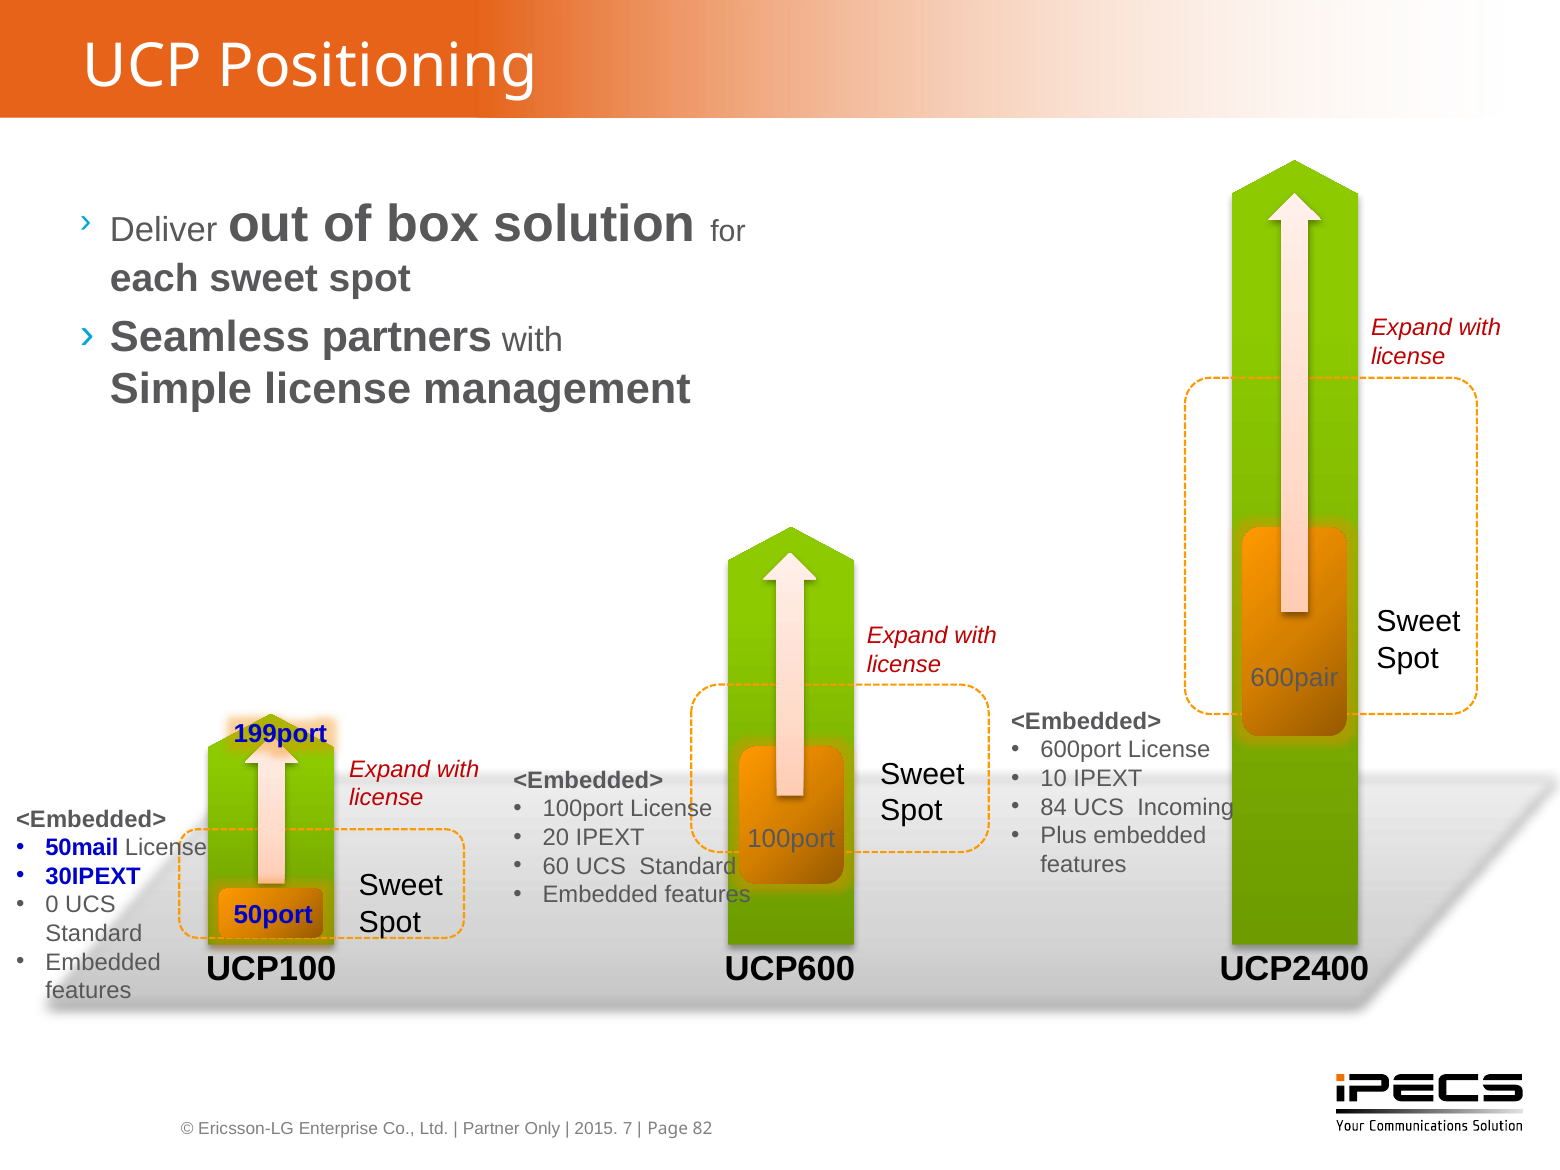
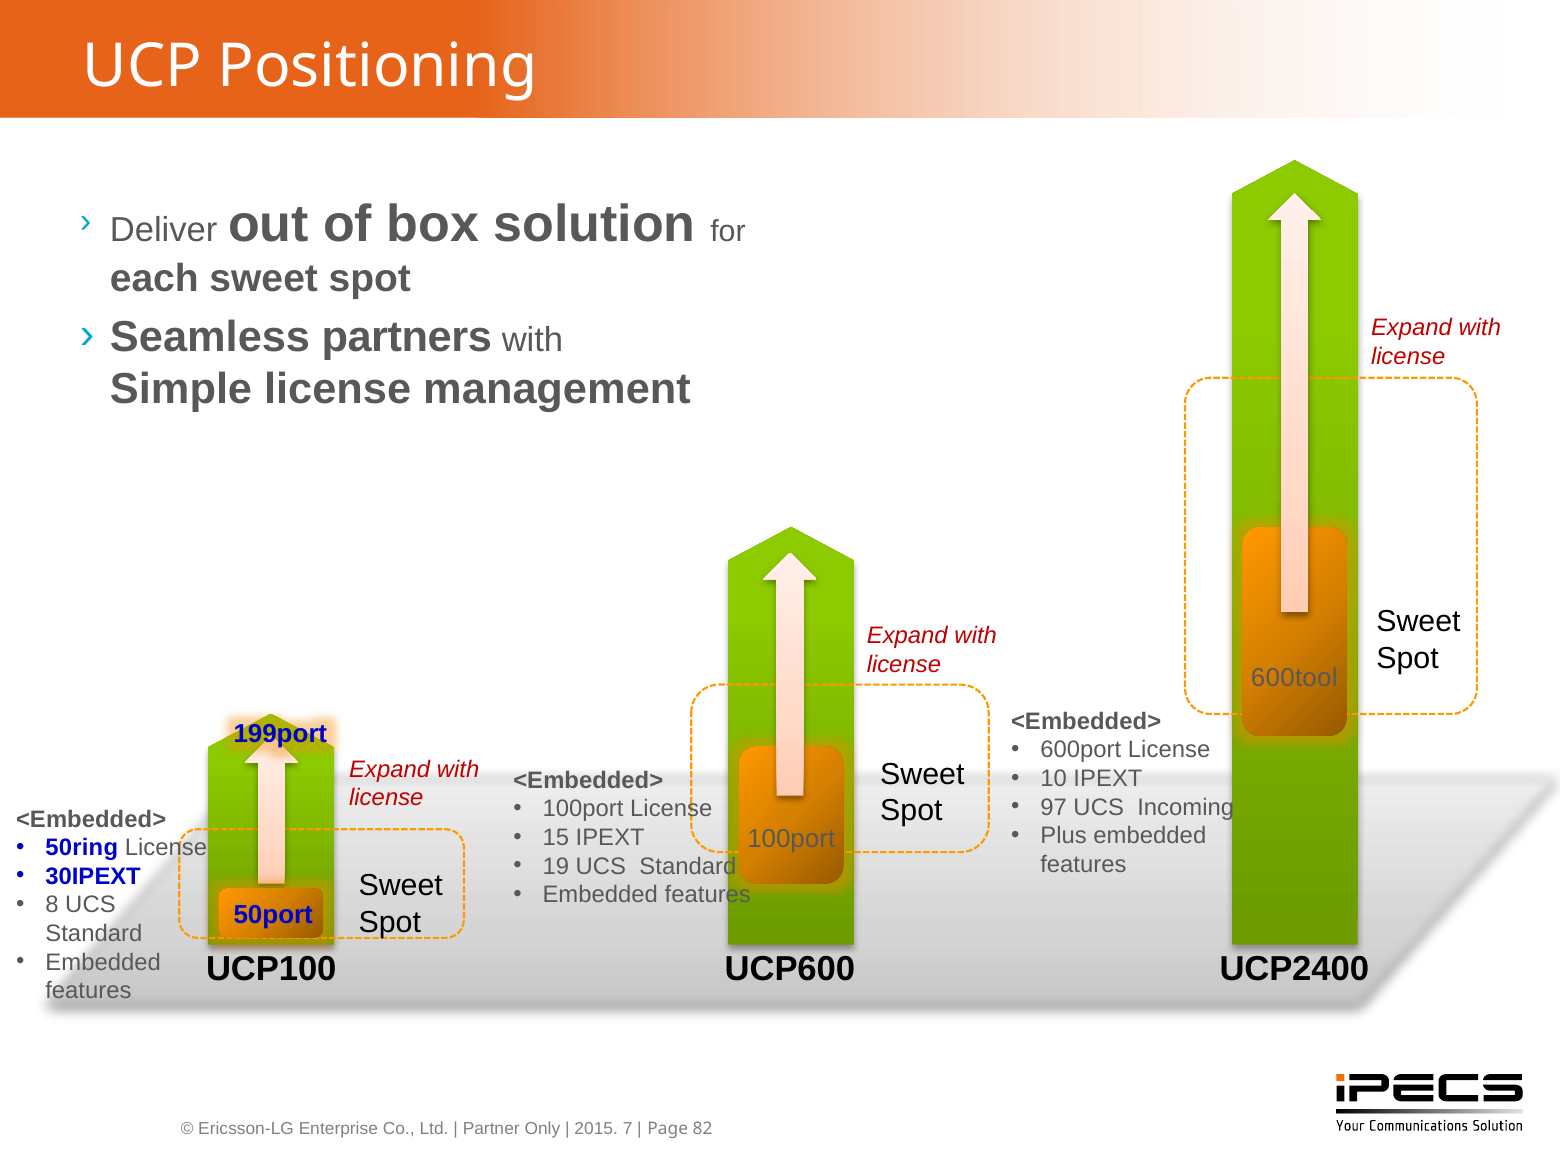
600pair: 600pair -> 600tool (1294, 677)
84: 84 -> 97 (1054, 807)
20: 20 -> 15 (556, 838)
50mail: 50mail -> 50ring (82, 848)
60: 60 -> 19 (556, 866)
0: 0 -> 8 (52, 905)
